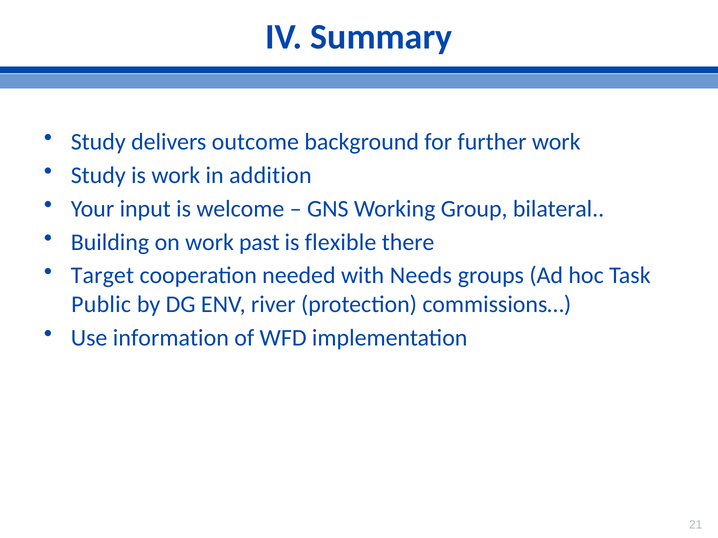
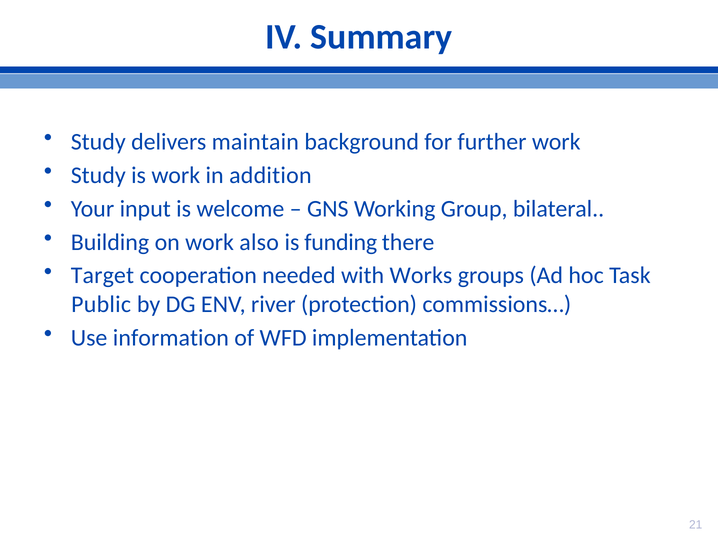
outcome: outcome -> maintain (255, 142)
past: past -> also (259, 242)
flexible: flexible -> funding (341, 242)
Needs: Needs -> Works (421, 276)
